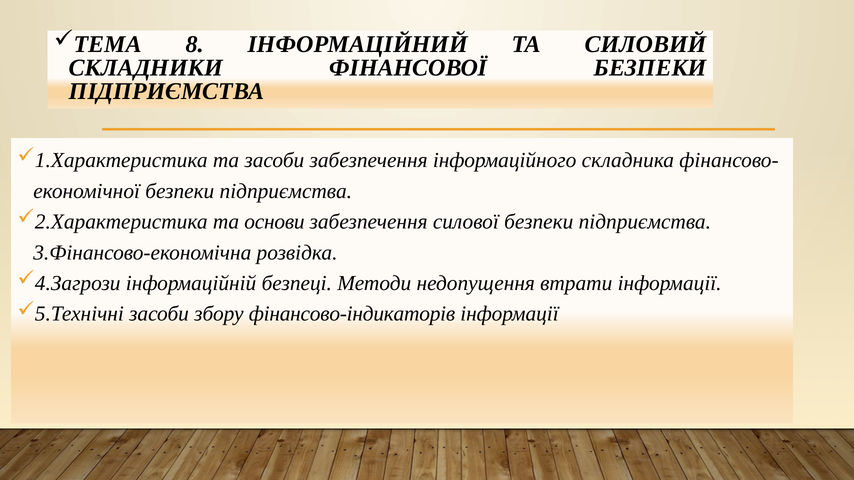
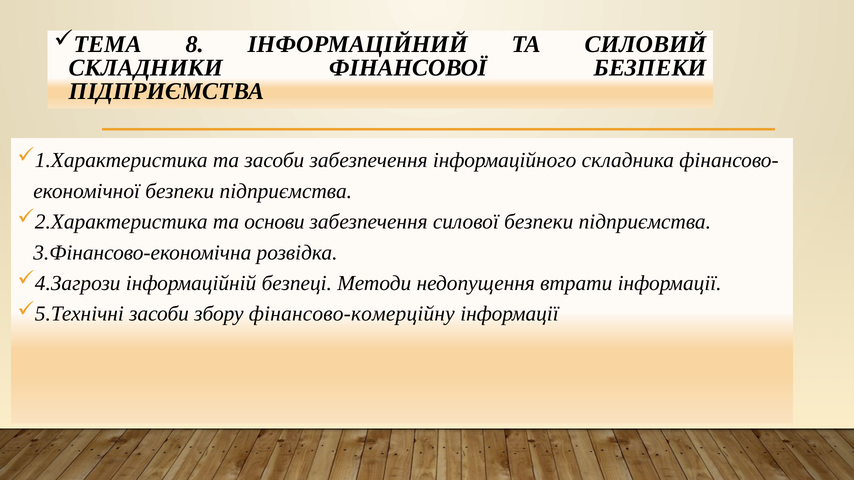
фінансово-індикаторів: фінансово-індикаторів -> фінансово-комерційну (352, 314)
